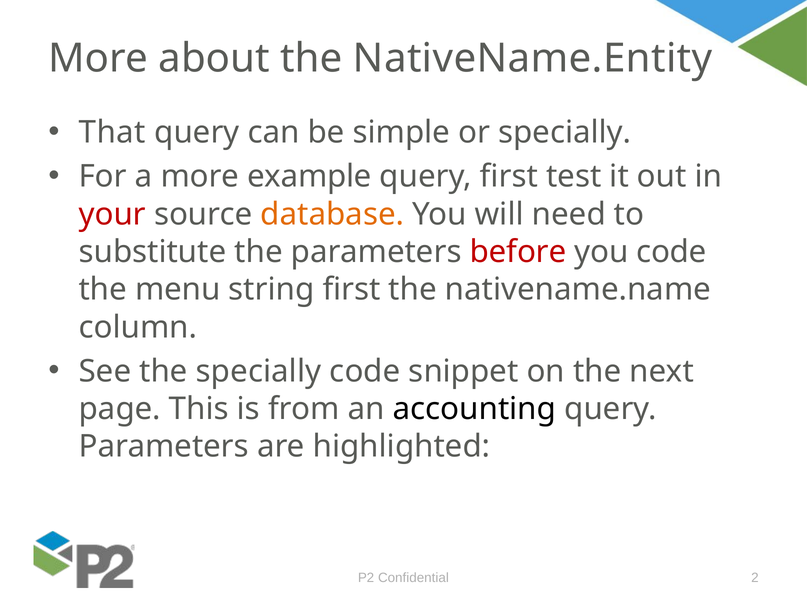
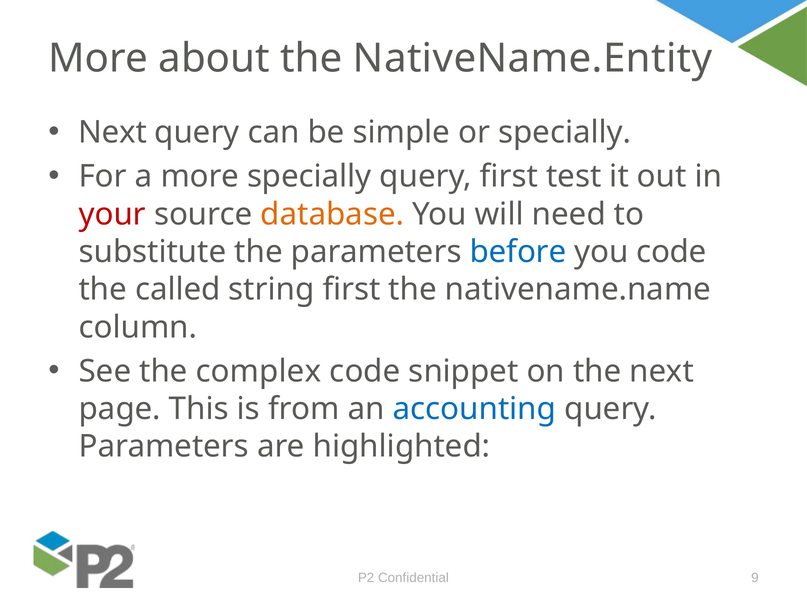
That: That -> Next (113, 133)
more example: example -> specially (309, 177)
before colour: red -> blue (518, 252)
menu: menu -> called (178, 290)
the specially: specially -> complex (259, 371)
accounting colour: black -> blue (474, 409)
2: 2 -> 9 (755, 578)
